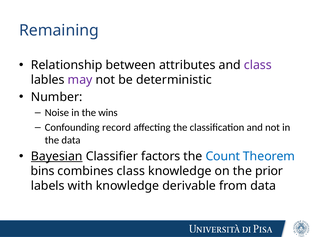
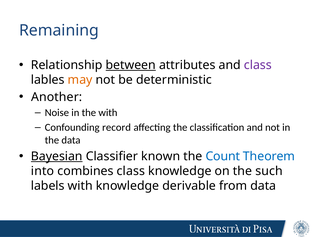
between underline: none -> present (131, 65)
may colour: purple -> orange (80, 80)
Number: Number -> Another (57, 97)
the wins: wins -> with (108, 113)
factors: factors -> known (161, 157)
bins: bins -> into (43, 172)
prior: prior -> such (269, 172)
